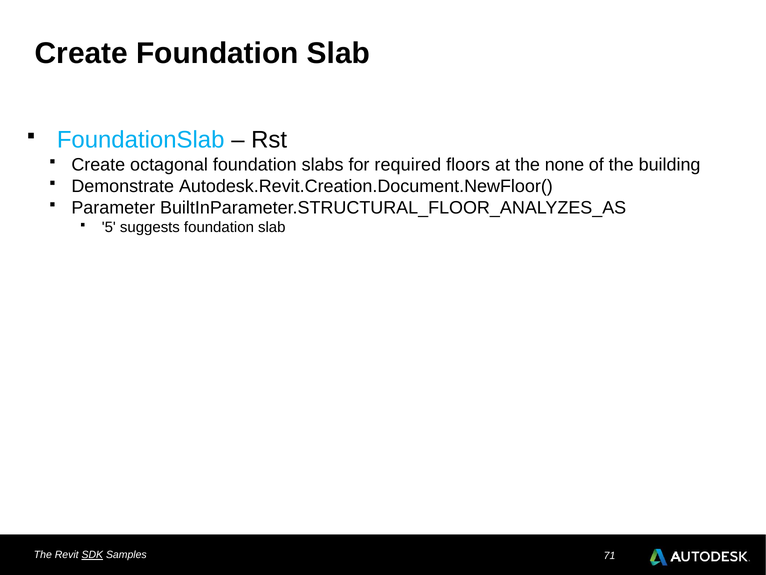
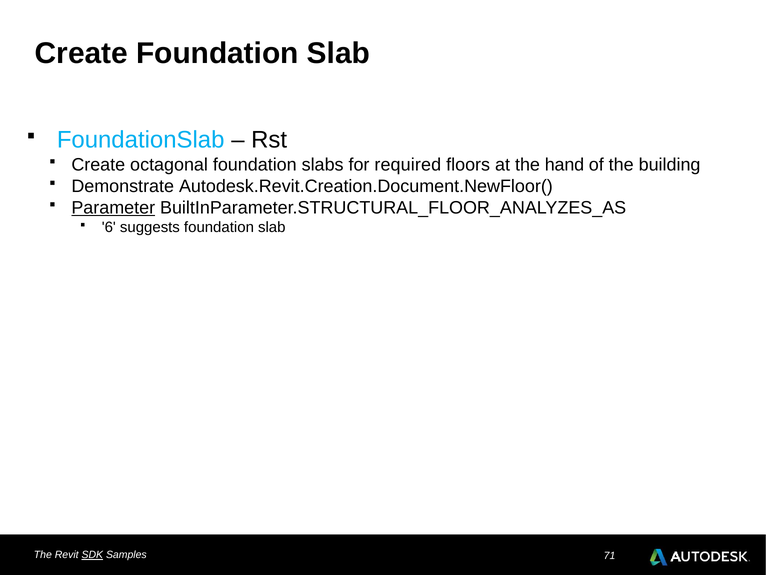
none: none -> hand (564, 165)
Parameter underline: none -> present (113, 208)
5: 5 -> 6 (109, 227)
